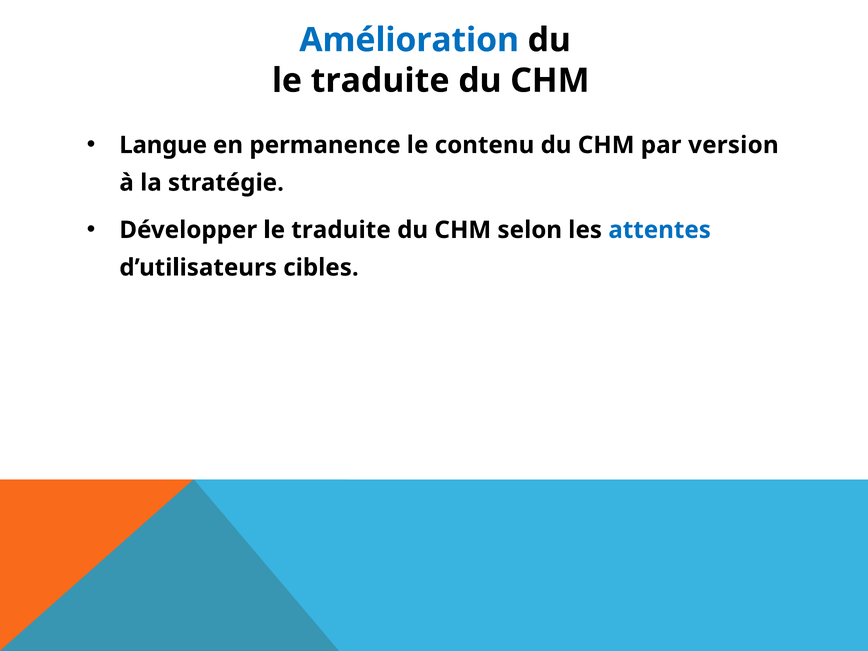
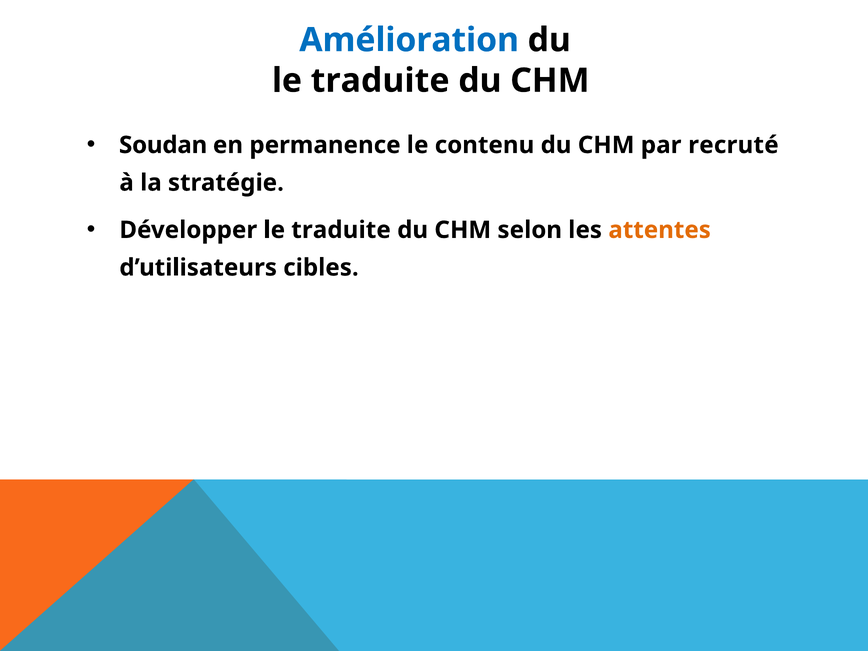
Langue: Langue -> Soudan (163, 145)
version: version -> recruté (733, 145)
attentes colour: blue -> orange (660, 230)
